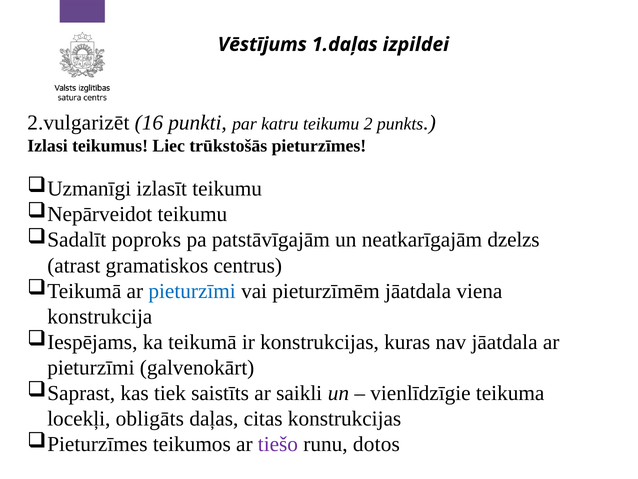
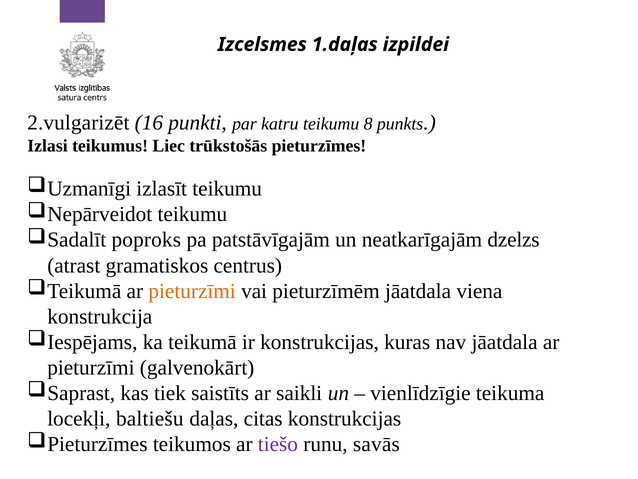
Vēstījums: Vēstījums -> Izcelsmes (262, 44)
2: 2 -> 8 (368, 124)
pieturzīmi colour: blue -> orange (192, 291)
obligāts: obligāts -> baltiešu (150, 418)
dotos: dotos -> savās (376, 444)
